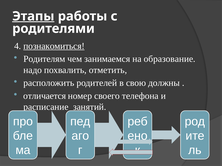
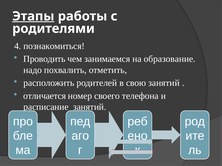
познакомиться underline: present -> none (54, 46)
Родителям: Родителям -> Проводить (44, 59)
свою должны: должны -> занятий (164, 83)
